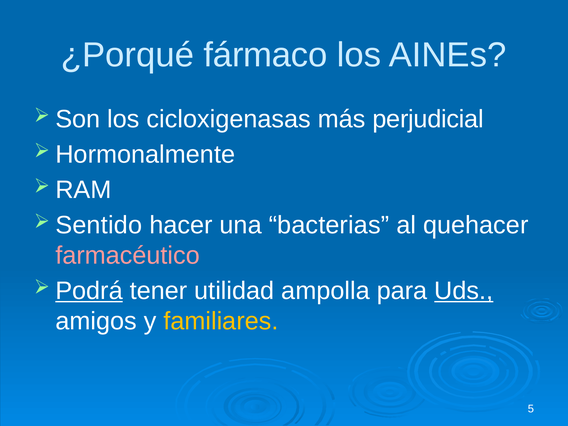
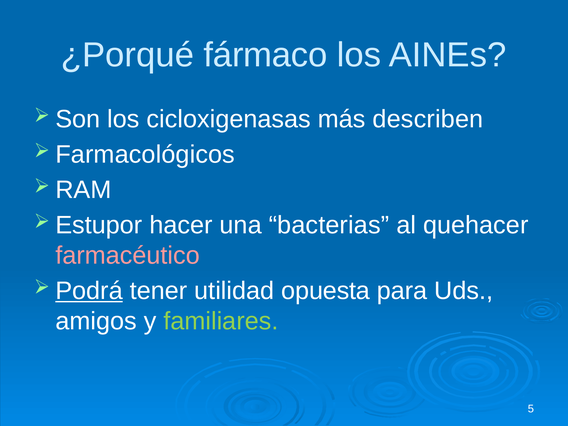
perjudicial: perjudicial -> describen (428, 119)
Hormonalmente: Hormonalmente -> Farmacológicos (145, 155)
Sentido: Sentido -> Estupor (99, 225)
ampolla: ampolla -> opuesta (326, 291)
Uds underline: present -> none (464, 291)
familiares colour: yellow -> light green (221, 321)
